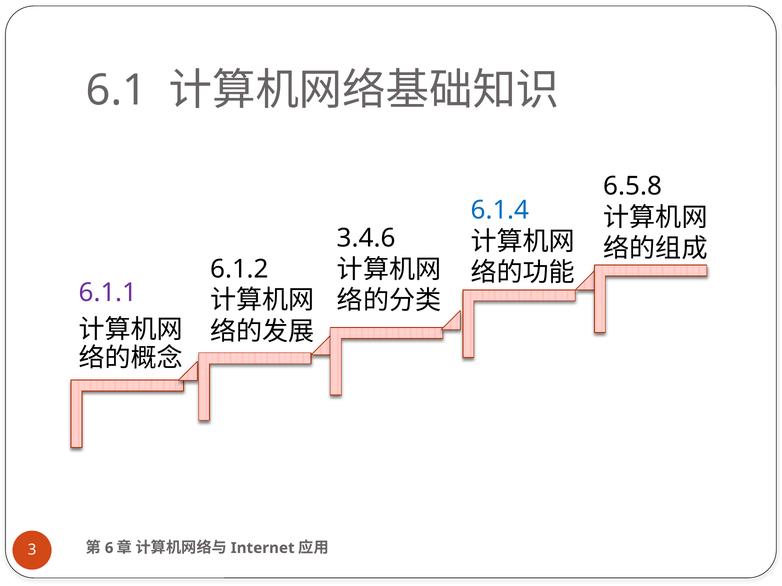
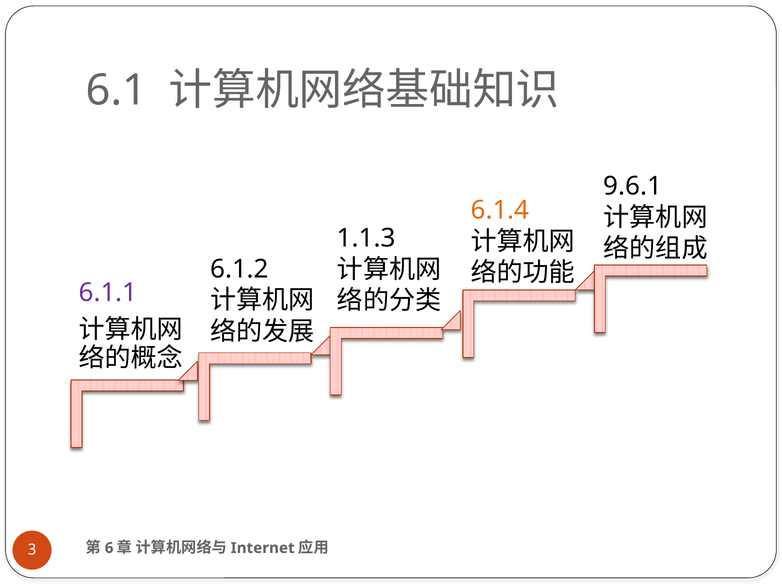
6.5.8: 6.5.8 -> 9.6.1 (633, 186)
6.1.4 colour: blue -> orange (500, 210)
3.4.6: 3.4.6 -> 1.1.3 (366, 238)
